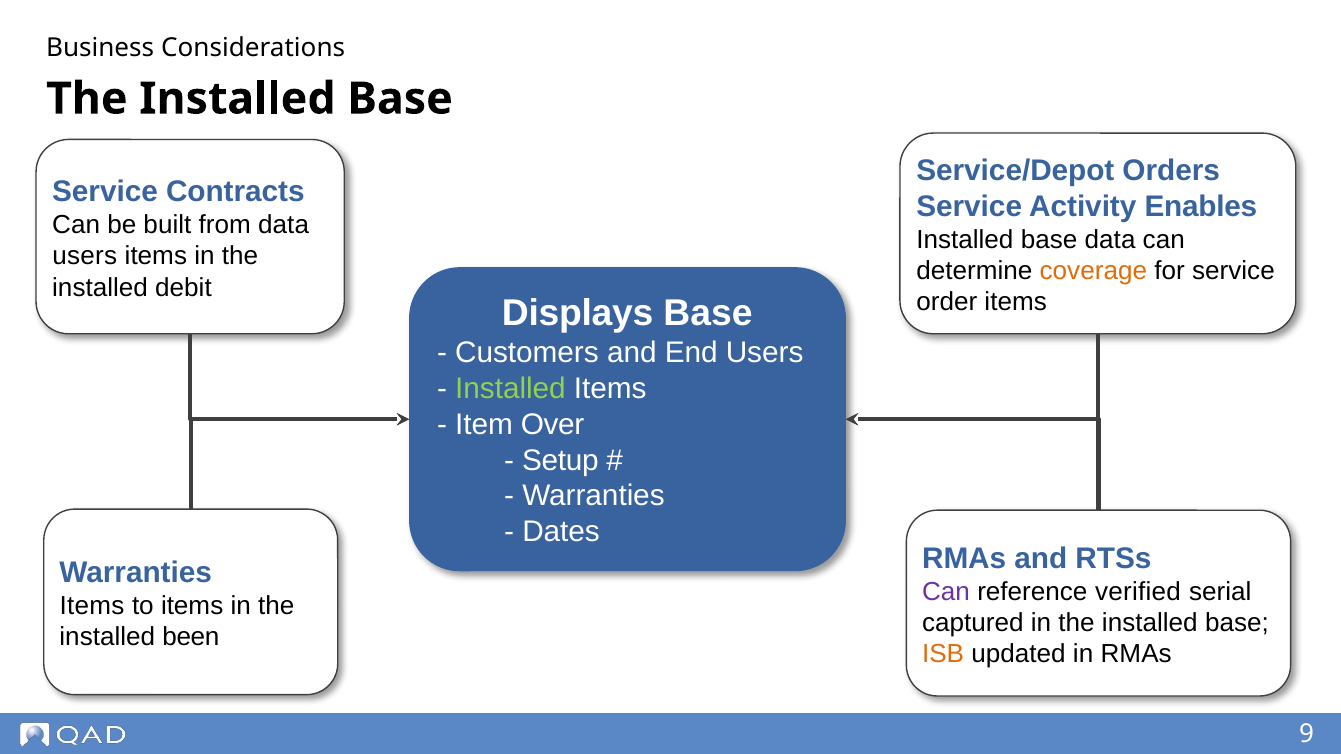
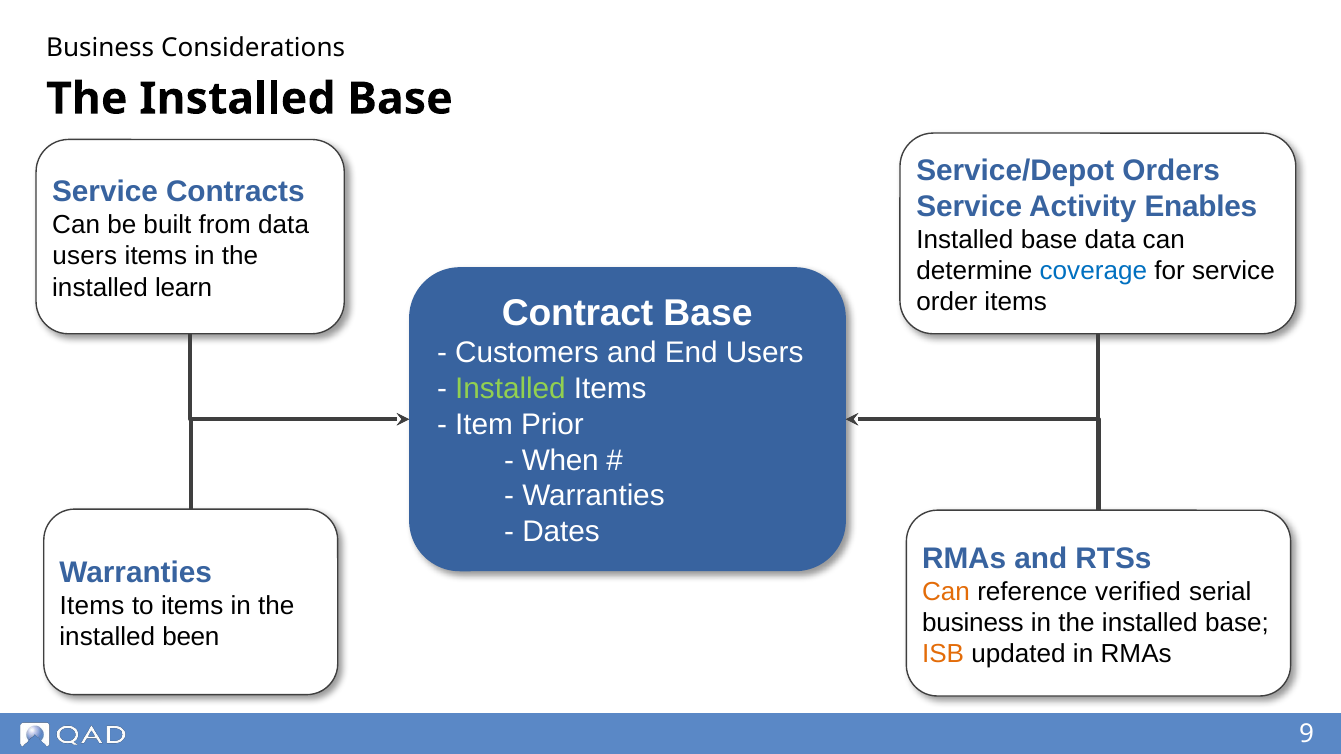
coverage colour: orange -> blue (1093, 271)
debit: debit -> learn (184, 288)
Displays: Displays -> Contract (578, 314)
Over: Over -> Prior (552, 425)
Setup: Setup -> When (560, 461)
Can colour: purple -> orange (946, 592)
captured: captured -> business (973, 623)
